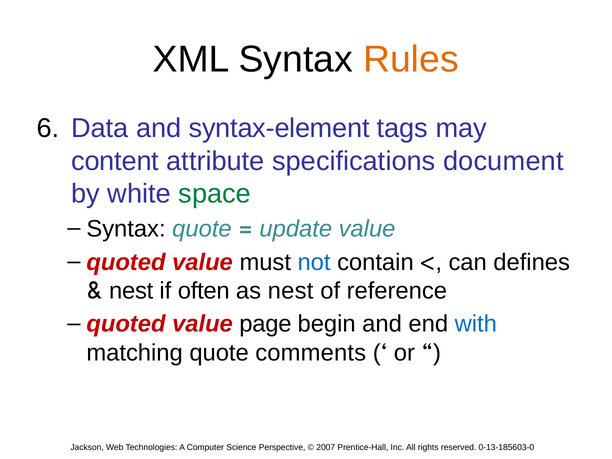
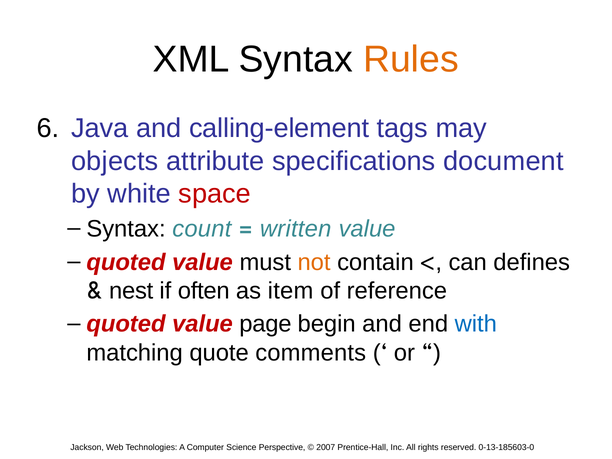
Data: Data -> Java (100, 128)
syntax-element: syntax-element -> calling-element (279, 128)
content: content -> objects (115, 161)
space colour: green -> red (215, 194)
Syntax quote: quote -> count (202, 229)
update: update -> written (296, 229)
not colour: blue -> orange (314, 262)
as nest: nest -> item (291, 291)
